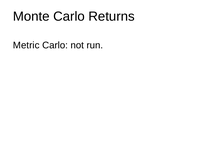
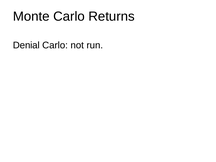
Metric: Metric -> Denial (26, 45)
